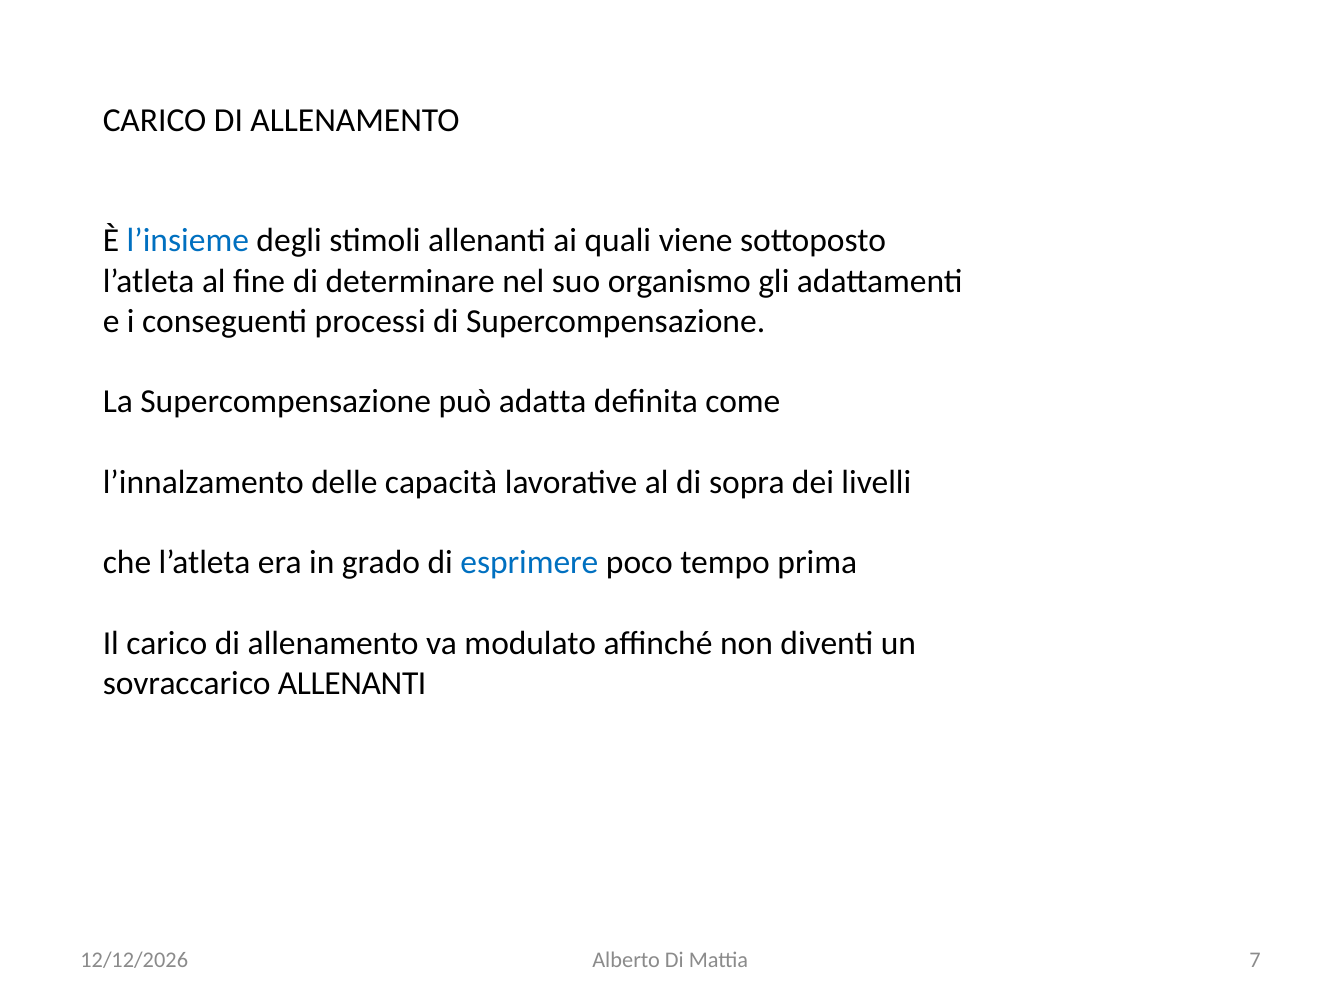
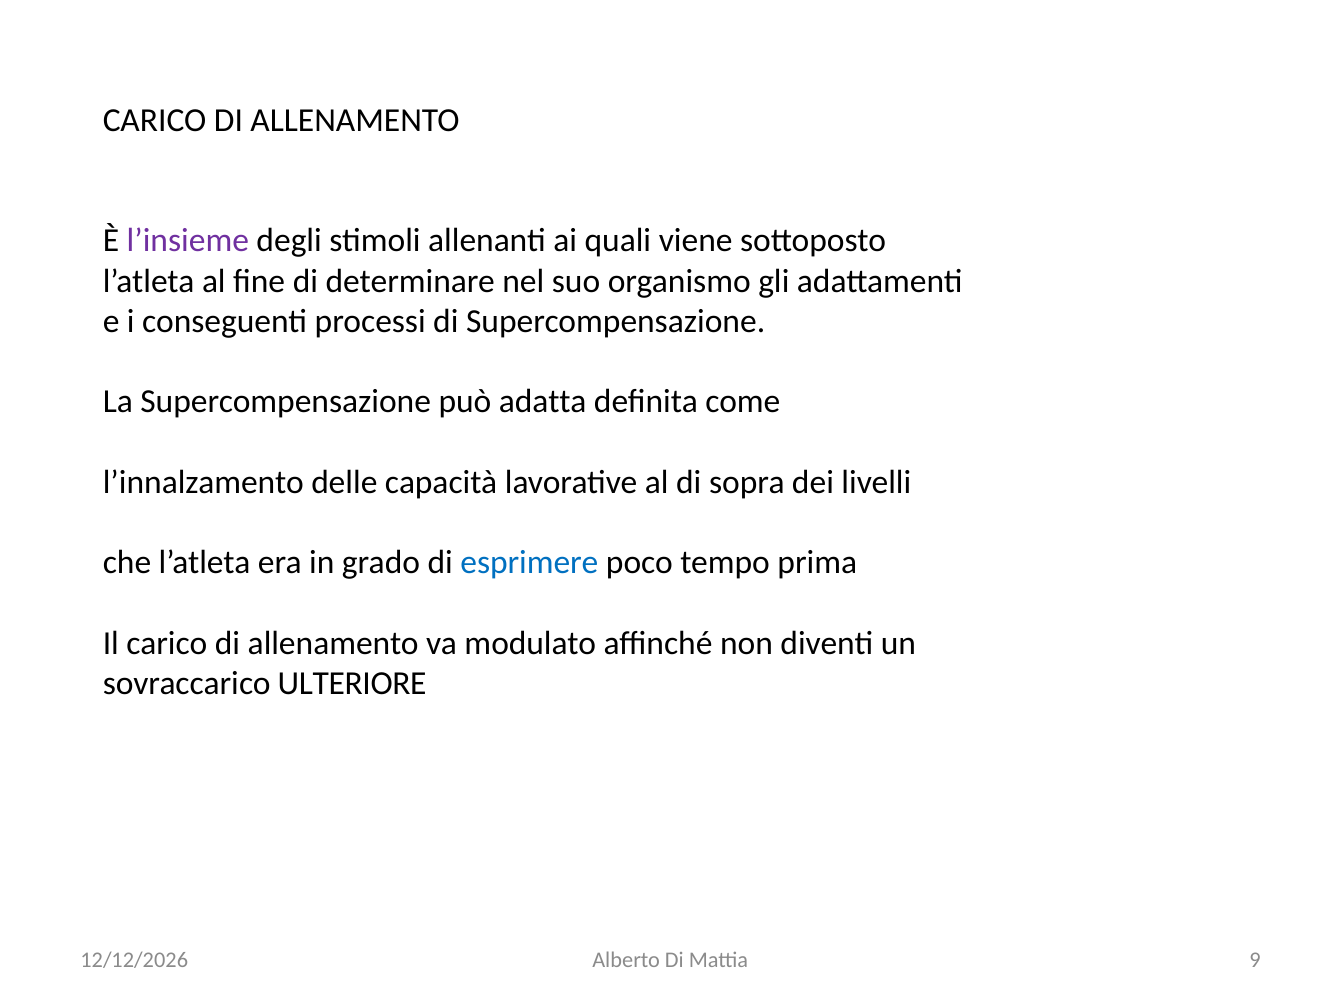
l’insieme colour: blue -> purple (188, 241)
sovraccarico ALLENANTI: ALLENANTI -> ULTERIORE (352, 683)
7: 7 -> 9 (1255, 960)
